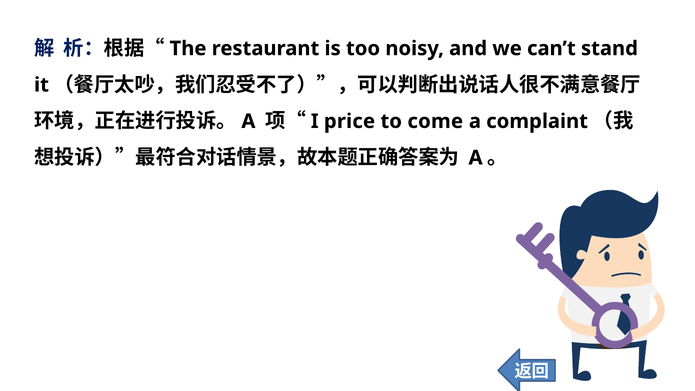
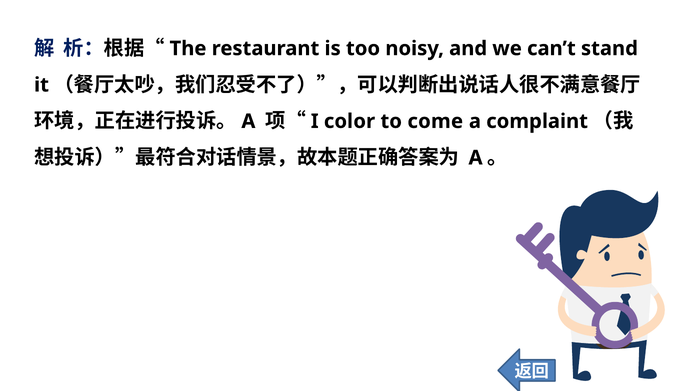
price: price -> color (349, 121)
